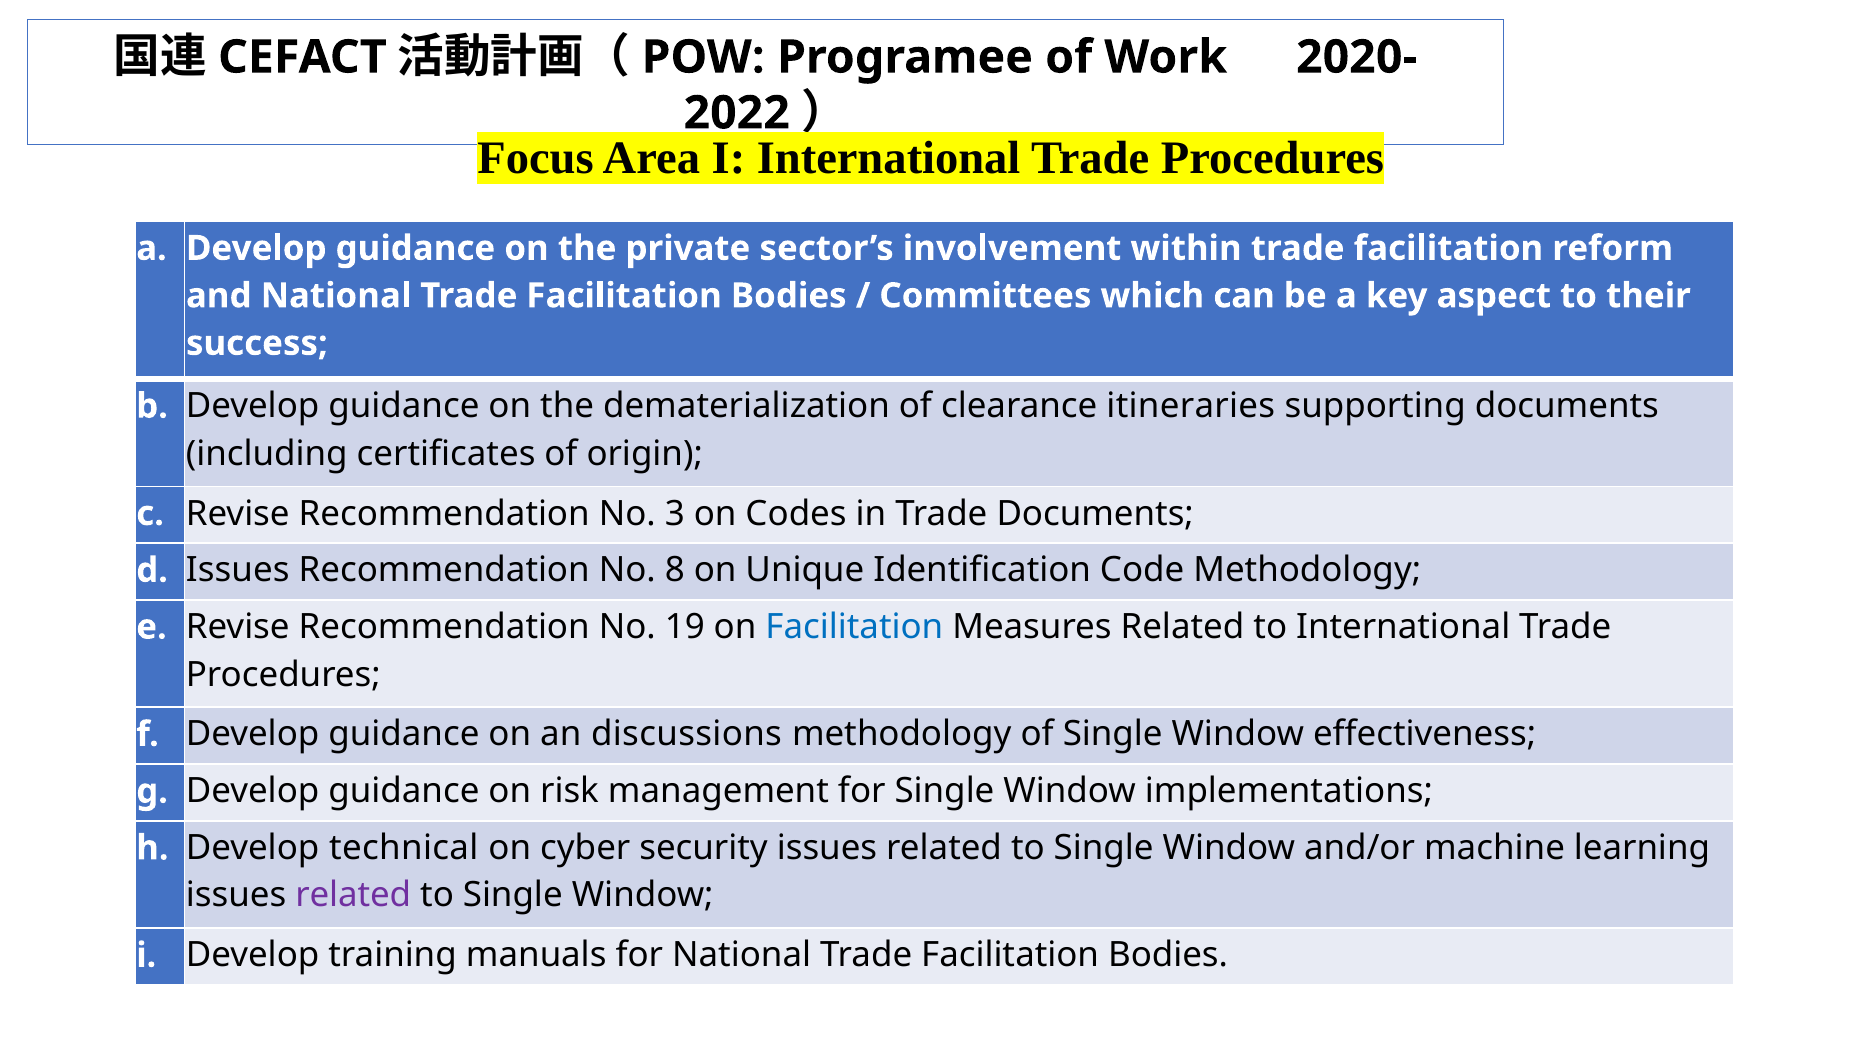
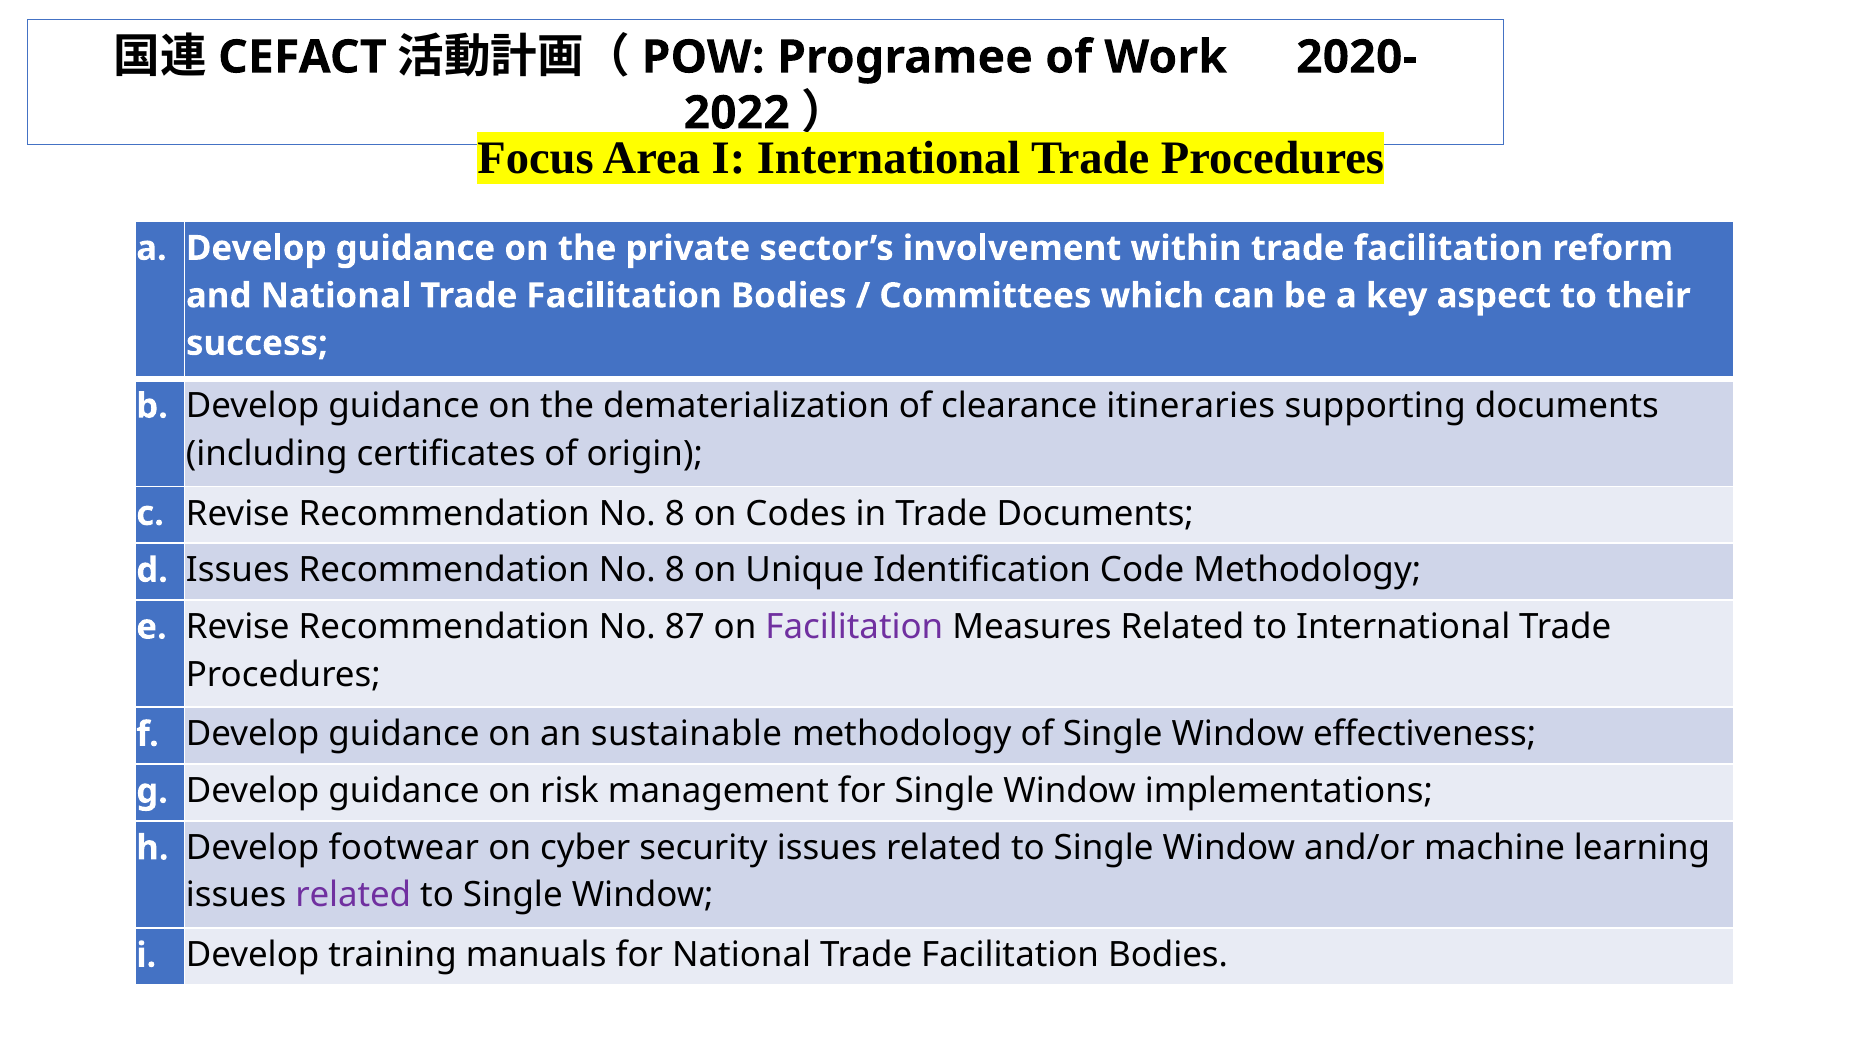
Revise Recommendation No 3: 3 -> 8 (675, 514)
19: 19 -> 87 (685, 627)
Facilitation colour: blue -> purple (854, 627)
discussions: discussions -> sustainable (686, 735)
technical: technical -> footwear (404, 848)
